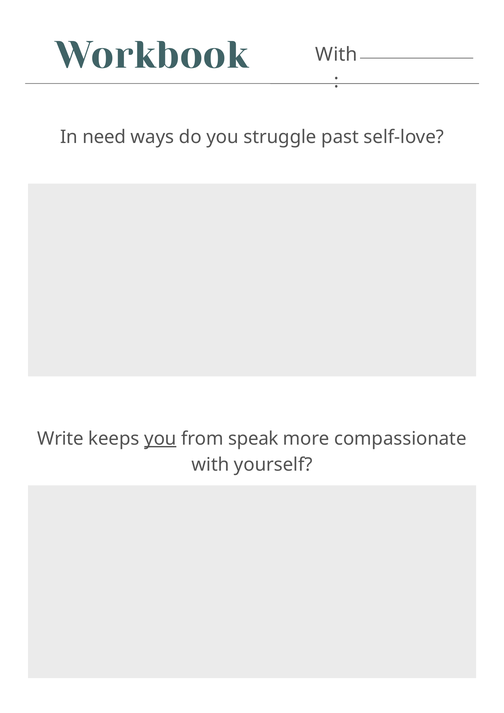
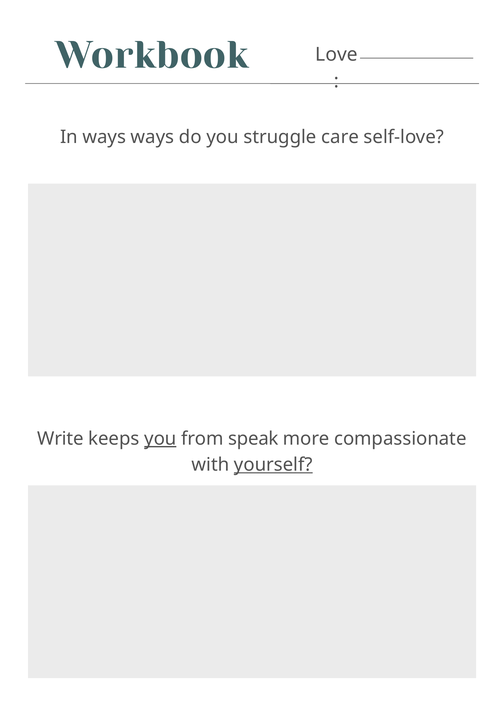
With: With -> Love (336, 54)
In need: need -> ways (104, 137)
past: past -> care (340, 137)
yourself underline: none -> present (273, 465)
